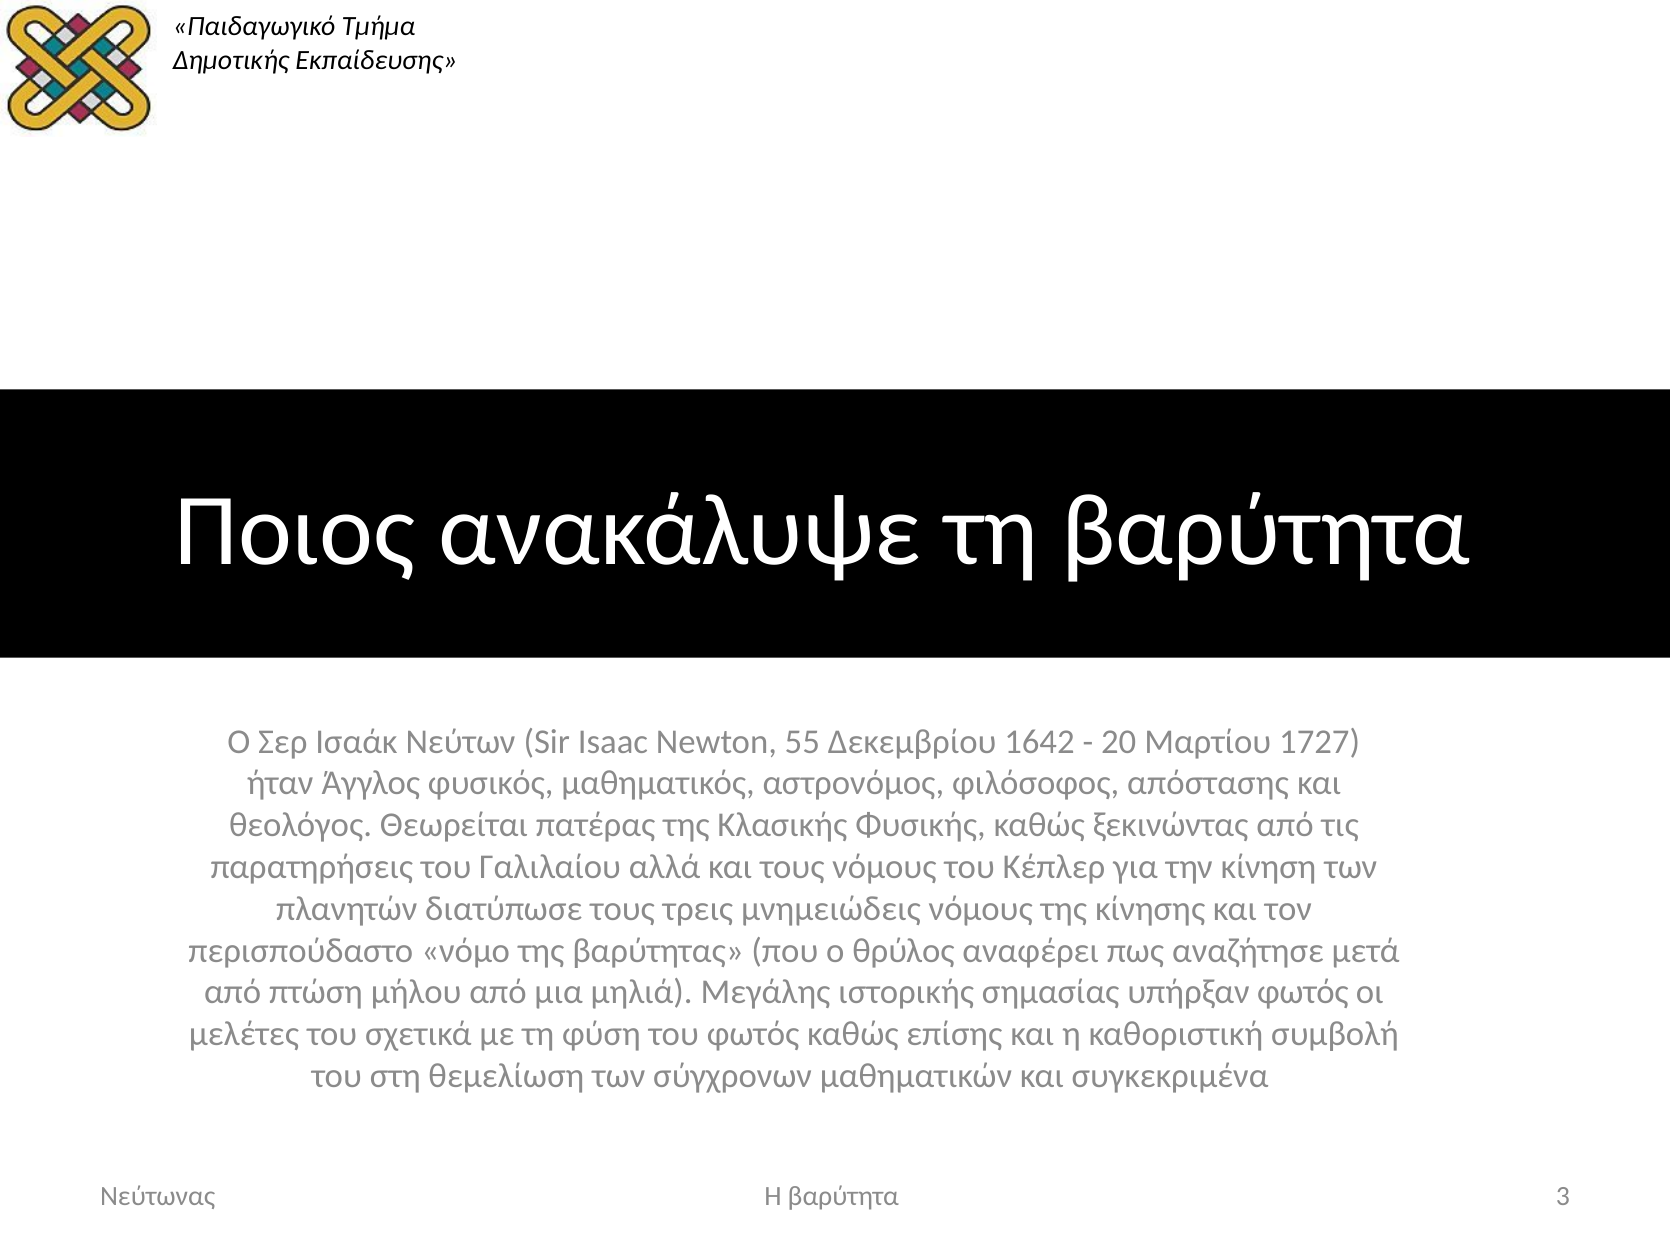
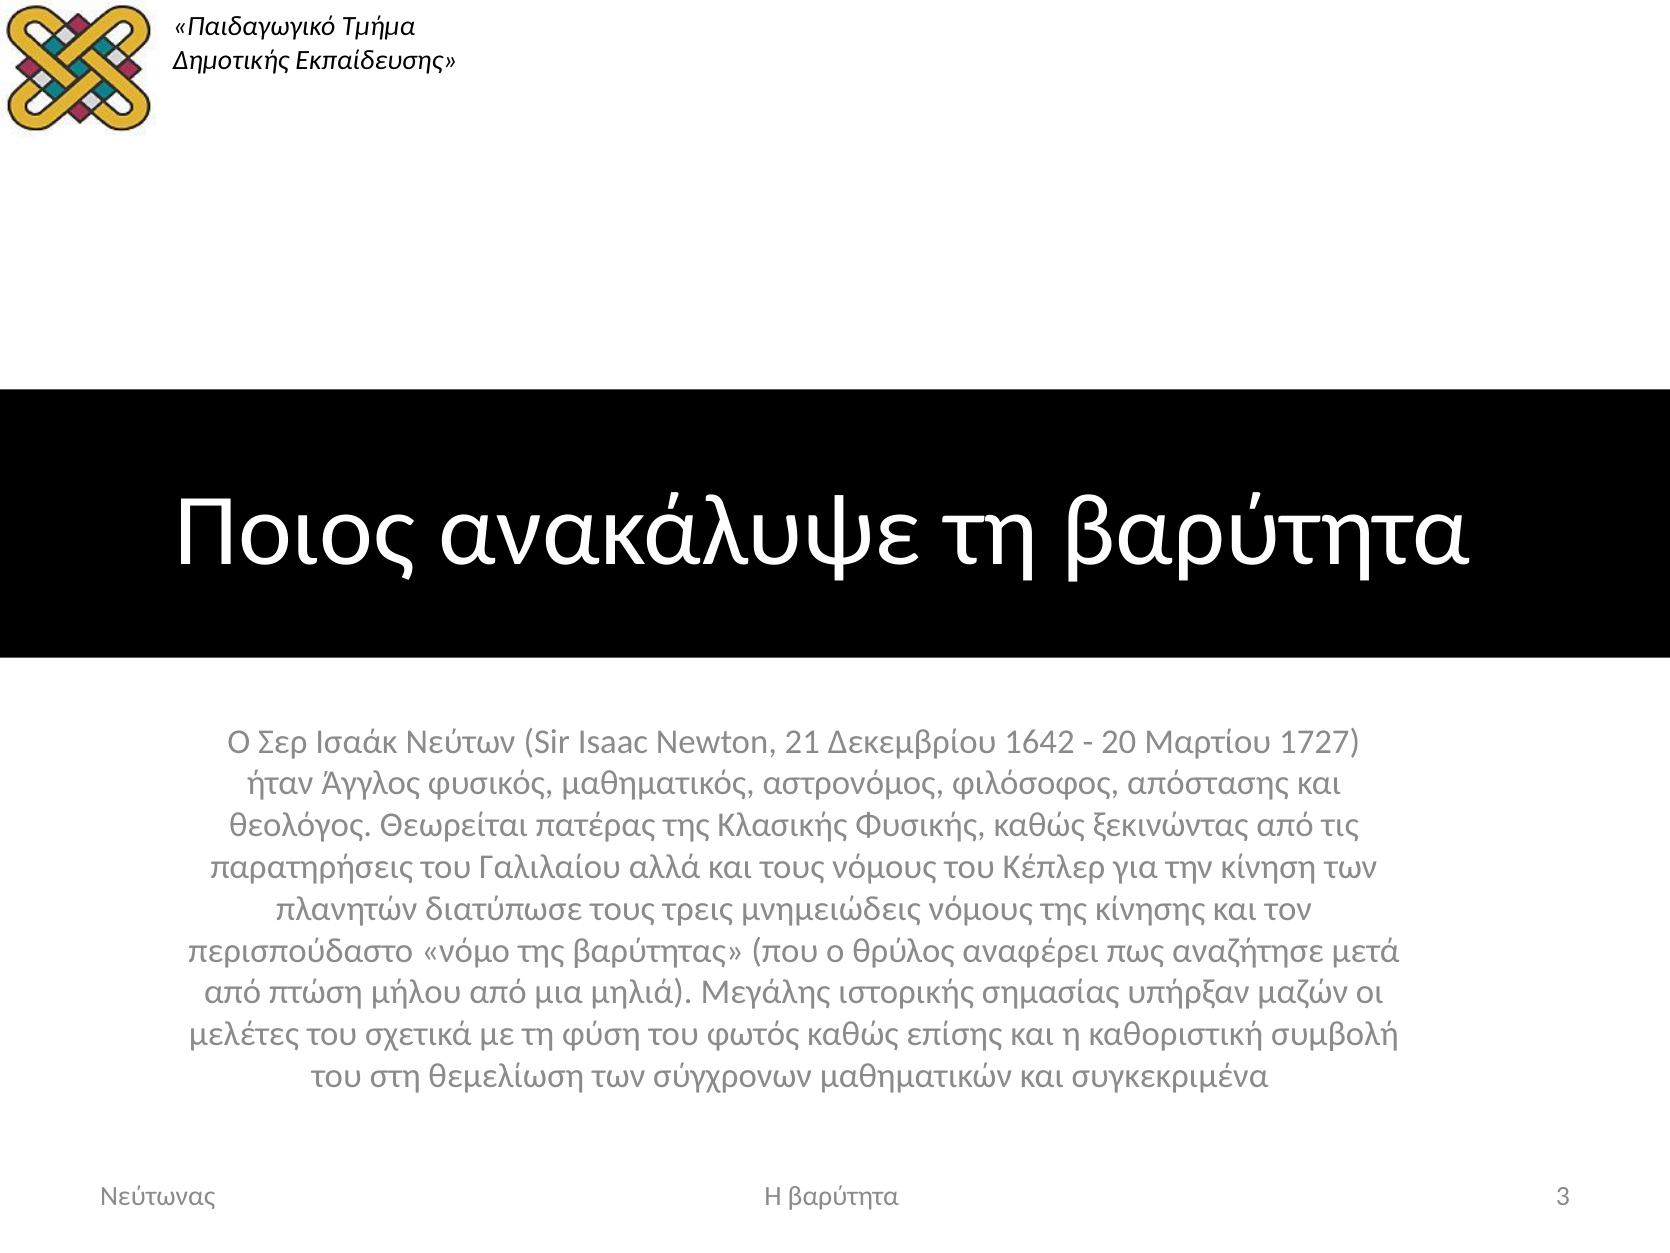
55: 55 -> 21 (802, 741)
υπήρξαν φωτός: φωτός -> μαζών (1303, 992)
